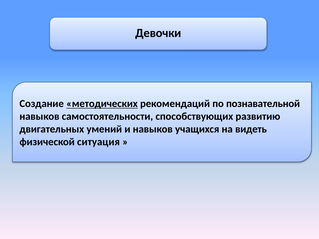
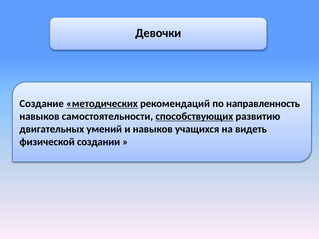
познавательной: познавательной -> направленность (263, 104)
способствующих underline: none -> present (194, 117)
ситуация: ситуация -> создании (99, 142)
